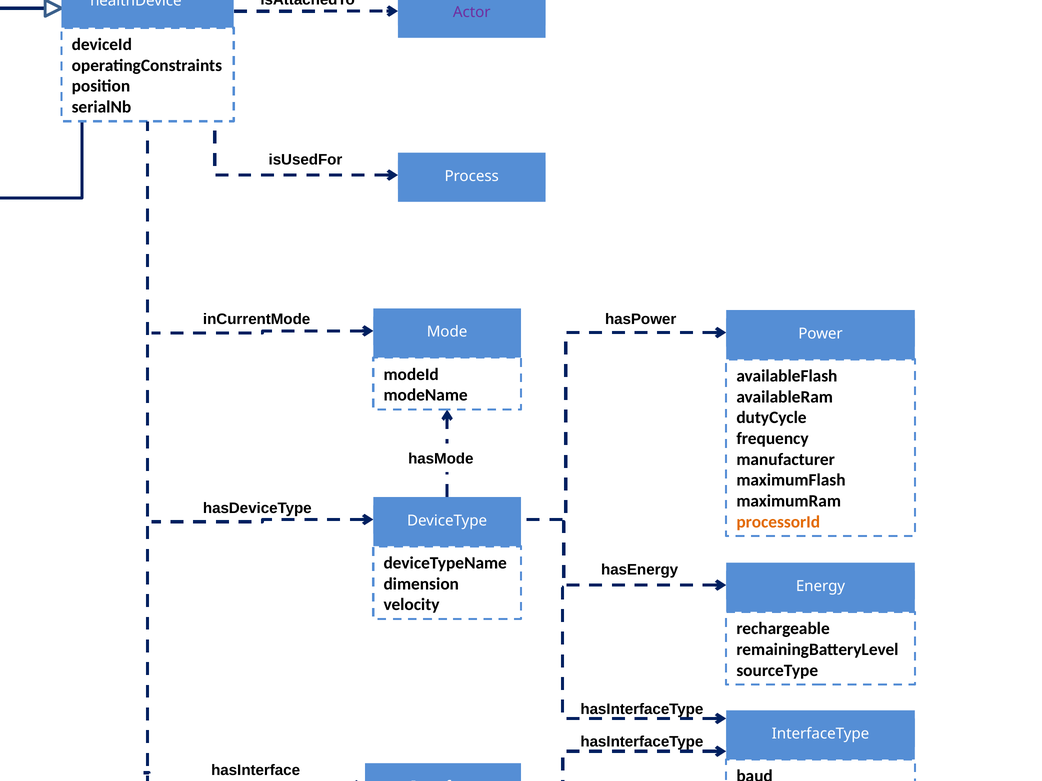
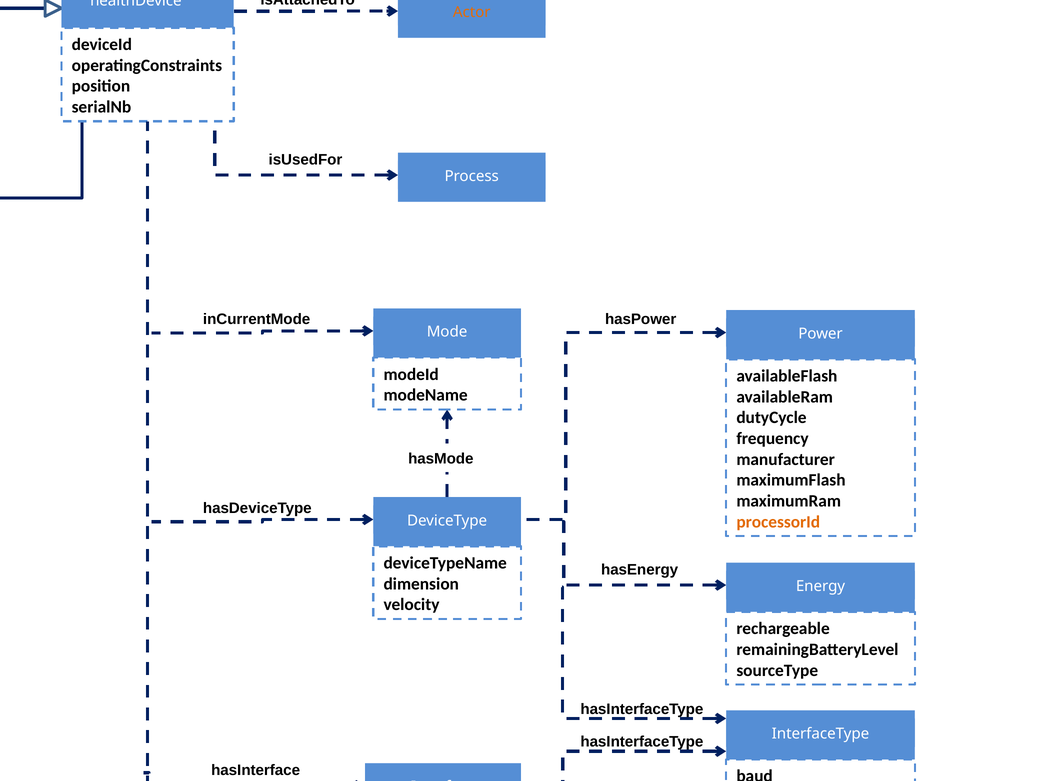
Actor colour: purple -> orange (472, 12)
